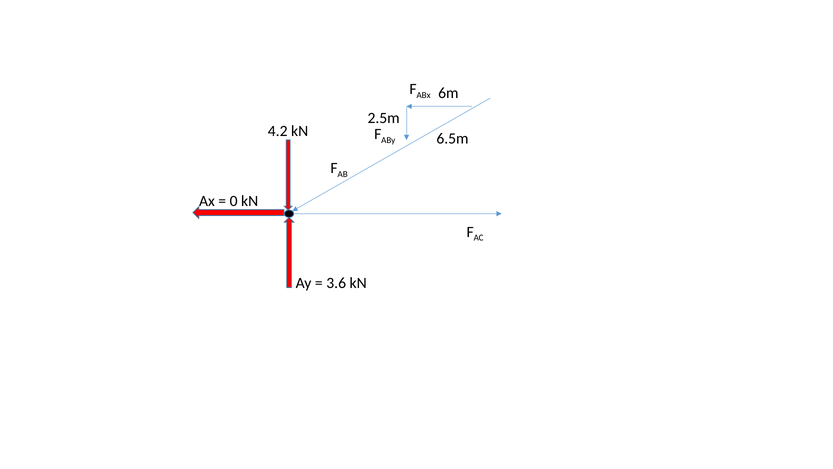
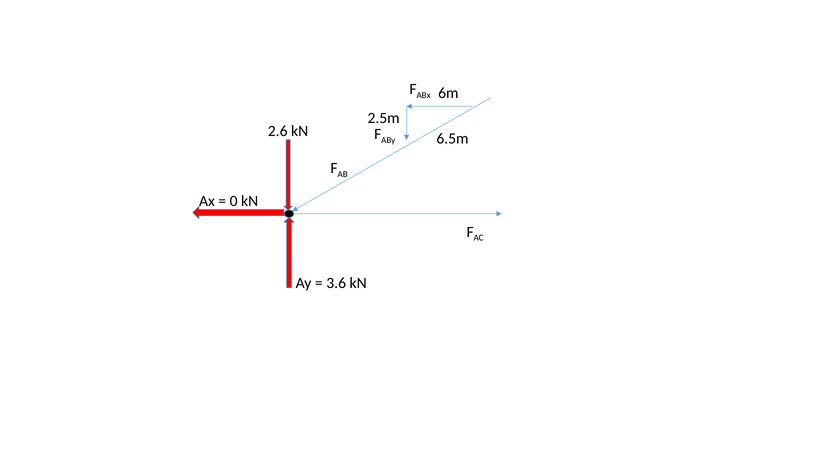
4.2: 4.2 -> 2.6 (278, 131)
